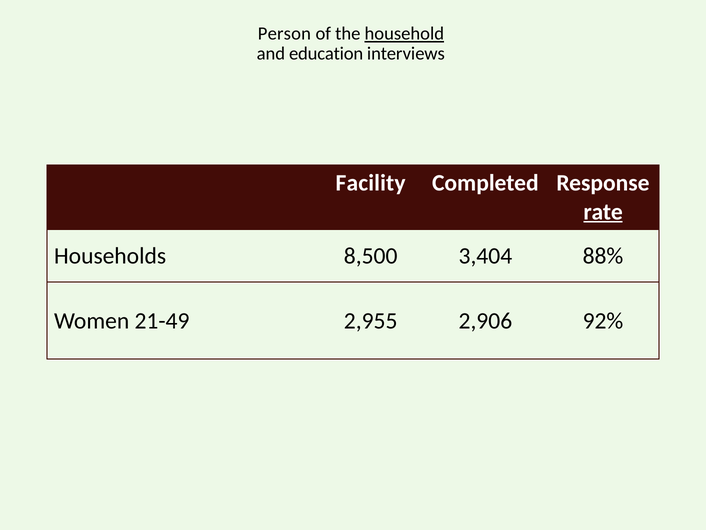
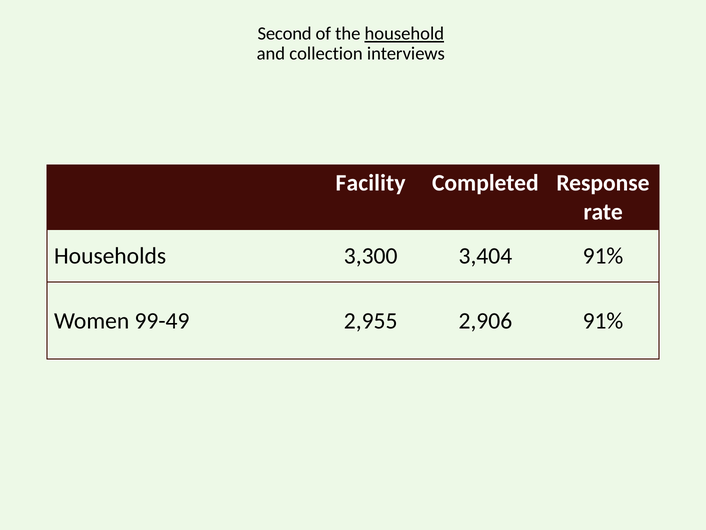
Person: Person -> Second (285, 34)
education: education -> collection (326, 54)
rate underline: present -> none (603, 212)
8,500: 8,500 -> 3,300 (371, 256)
3,404 88%: 88% -> 91% (603, 256)
21-49: 21-49 -> 99-49 (162, 320)
2,906 92%: 92% -> 91% (603, 320)
